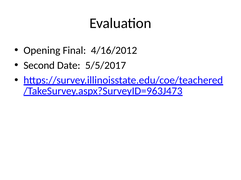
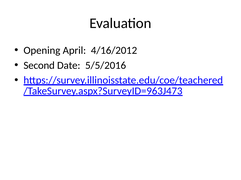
Final: Final -> April (74, 51)
5/5/2017: 5/5/2017 -> 5/5/2016 (106, 66)
